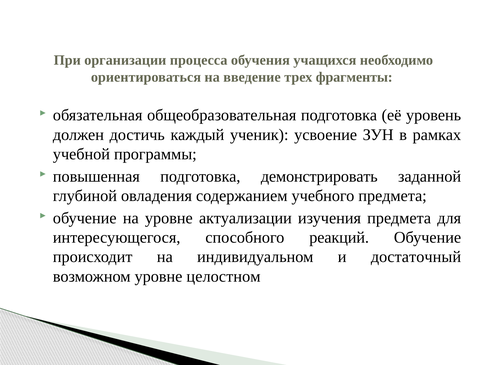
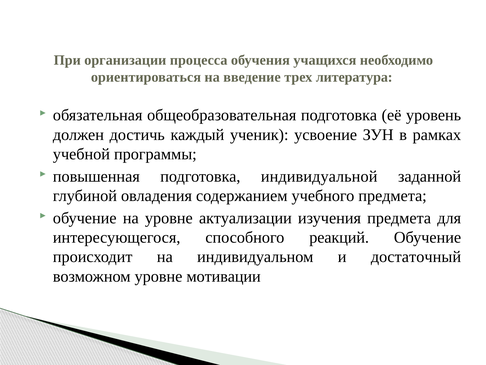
фрагменты: фрагменты -> литература (354, 77)
демонстрировать: демонстрировать -> индивидуальной (319, 176)
целостном: целостном -> мотивации (224, 276)
